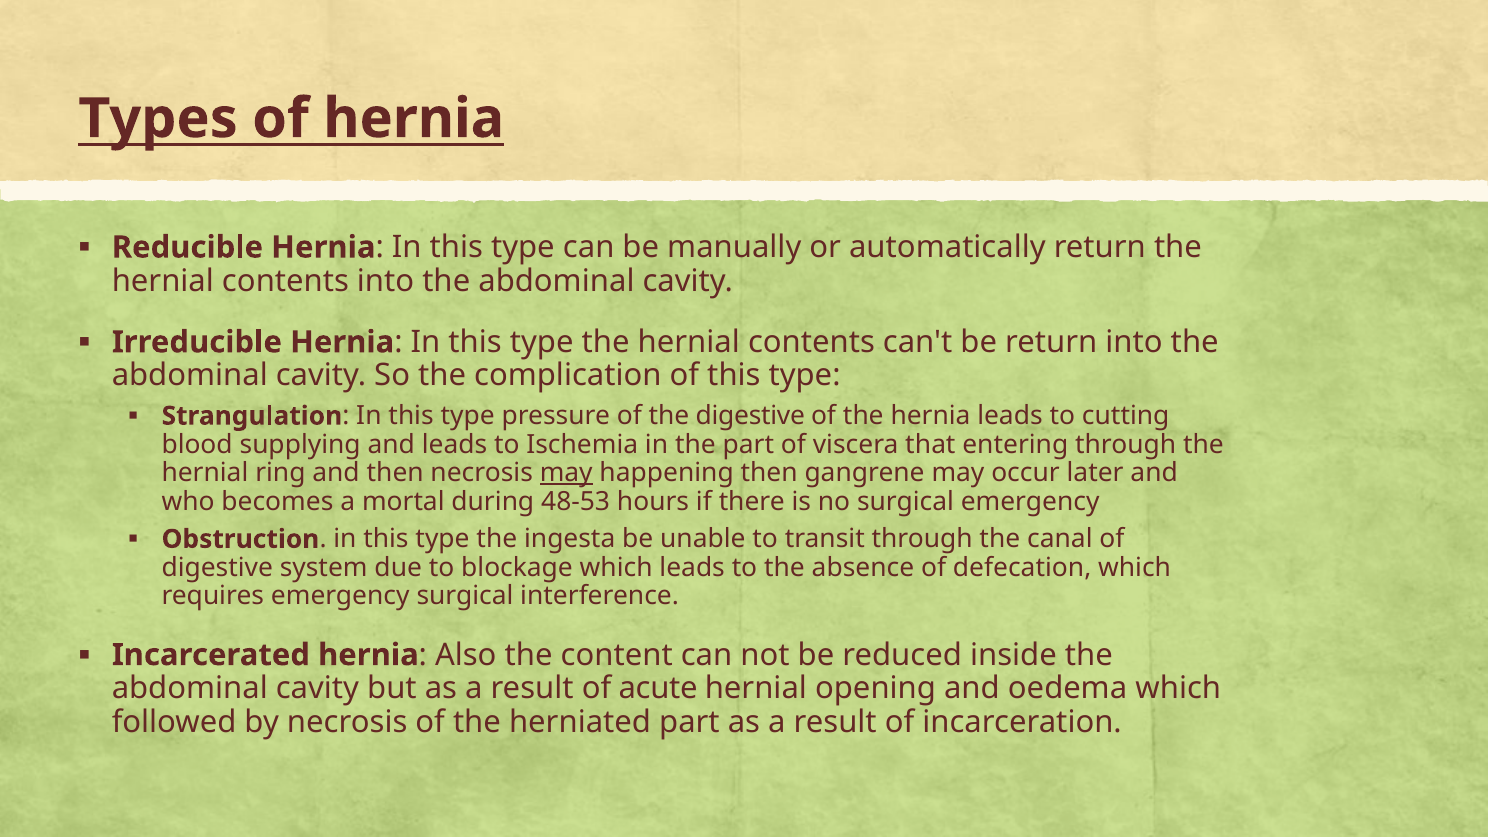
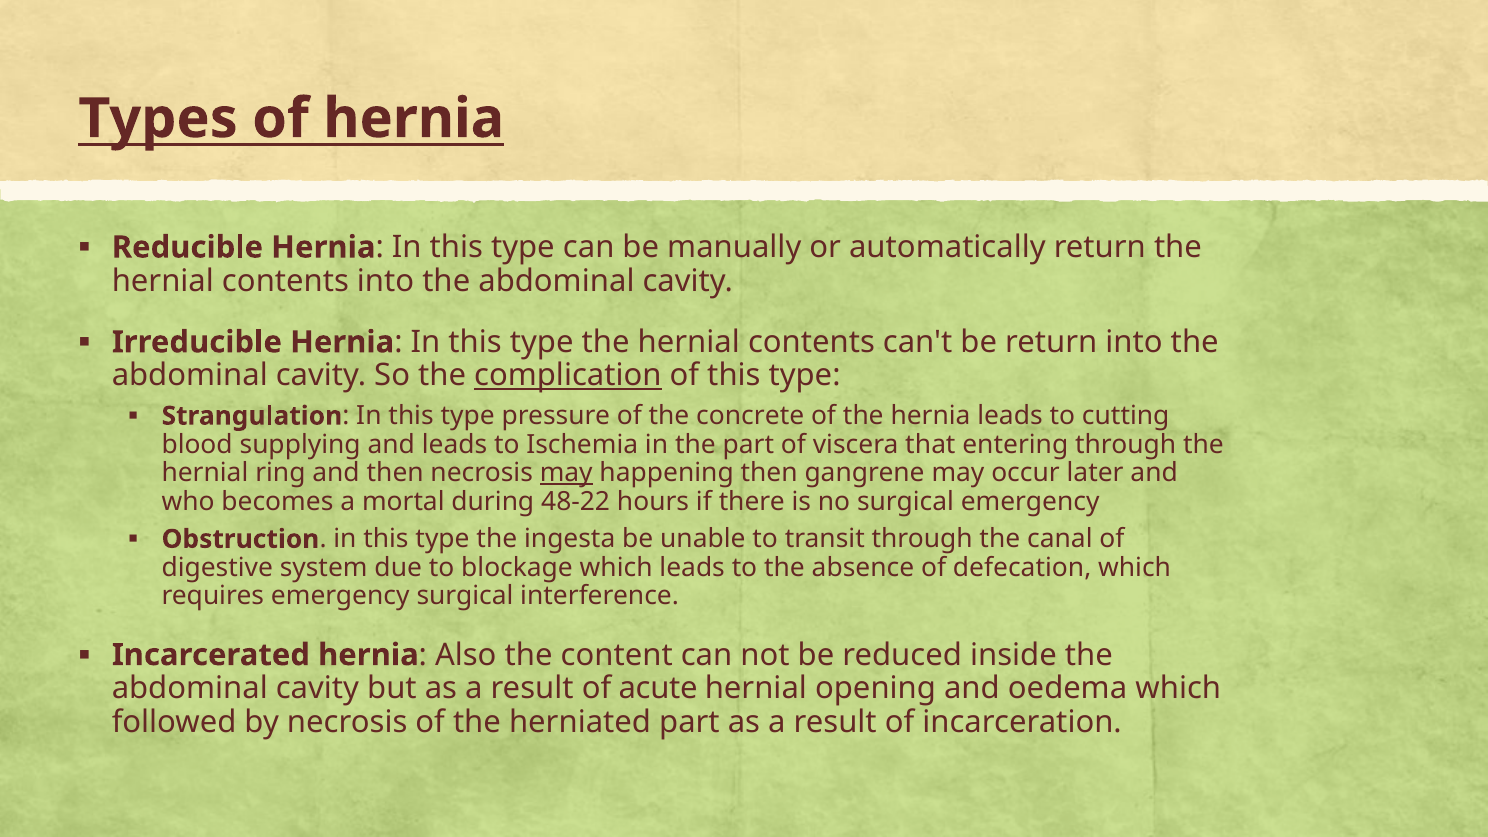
complication underline: none -> present (568, 376)
the digestive: digestive -> concrete (750, 416)
48-53: 48-53 -> 48-22 (576, 501)
